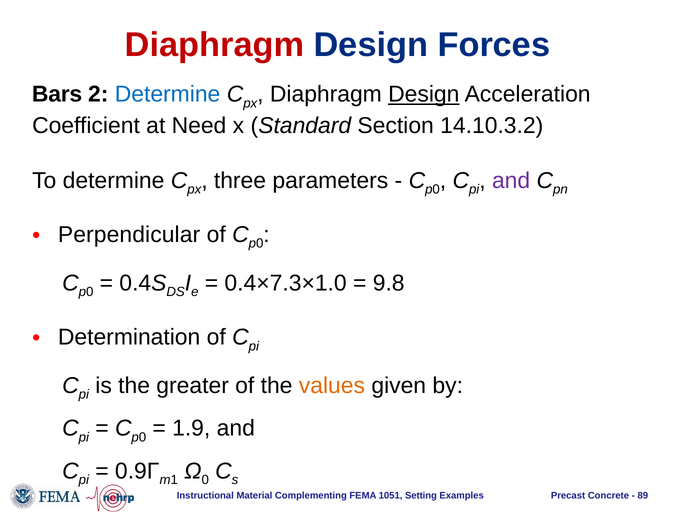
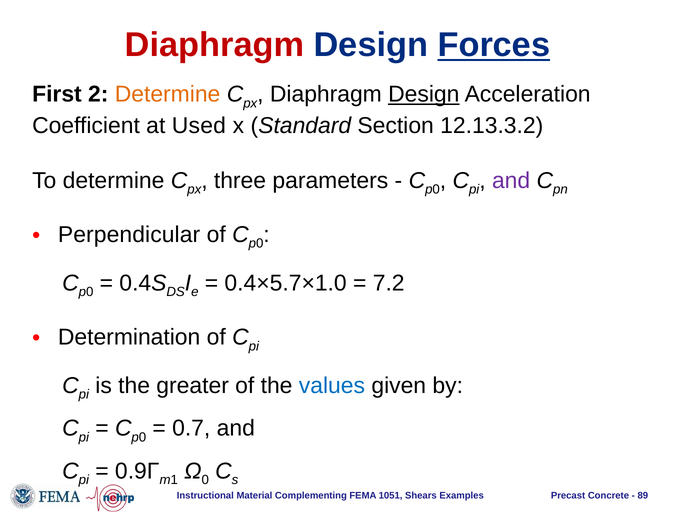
Forces underline: none -> present (494, 45)
Bars: Bars -> First (57, 94)
Determine colour: blue -> orange (168, 94)
Need: Need -> Used (199, 126)
14.10.3.2: 14.10.3.2 -> 12.13.3.2 (492, 126)
0.4×7.3×1.0: 0.4×7.3×1.0 -> 0.4×5.7×1.0 (286, 283)
9.8: 9.8 -> 7.2 (389, 283)
values colour: orange -> blue (332, 386)
1.9: 1.9 -> 0.7 (191, 429)
Setting: Setting -> Shears (421, 496)
